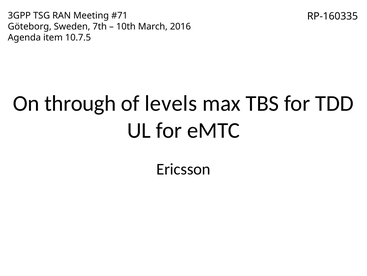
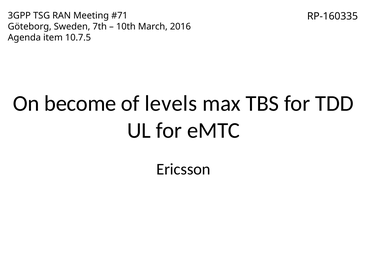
through: through -> become (80, 103)
